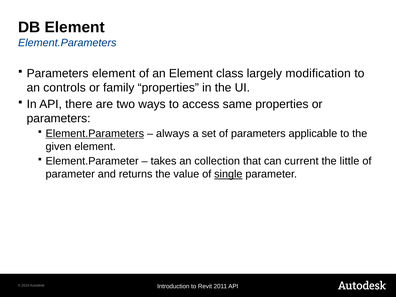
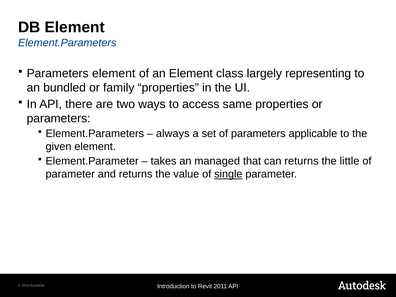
modification: modification -> representing (318, 73)
controls: controls -> bundled (65, 88)
Element.Parameters underline: present -> none (95, 134)
collection: collection -> managed (217, 161)
can current: current -> returns (301, 161)
